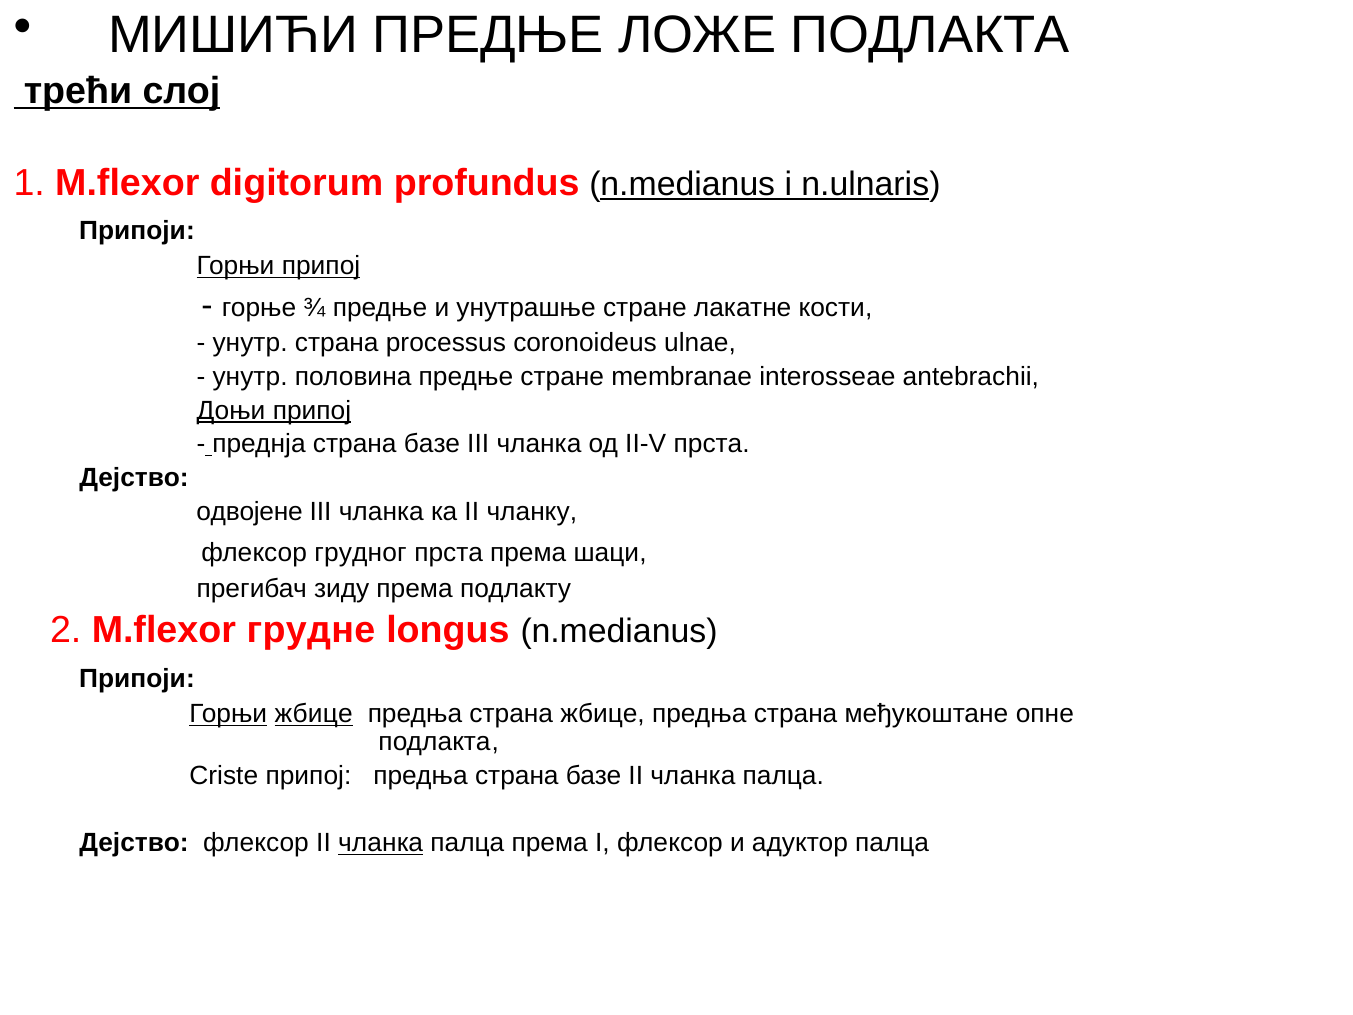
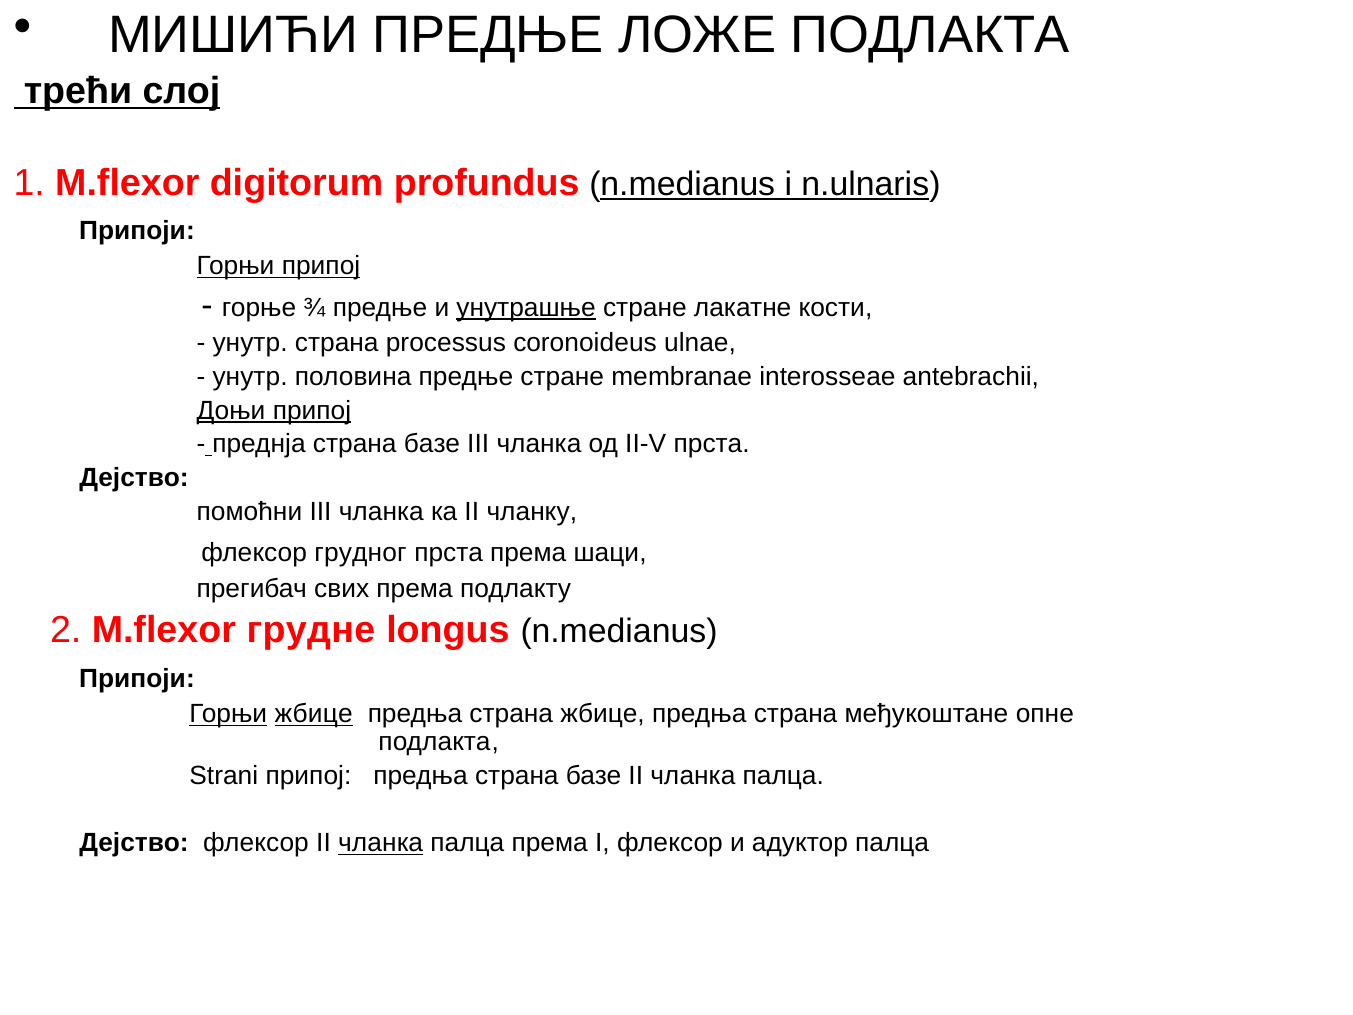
унутрашње underline: none -> present (526, 307)
одвојене: одвојене -> помоћни (249, 511)
зиду: зиду -> свих (342, 588)
Criste: Criste -> Strani (224, 776)
